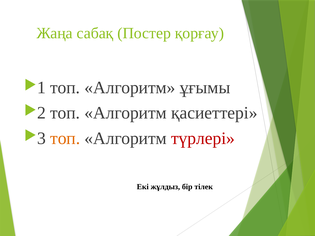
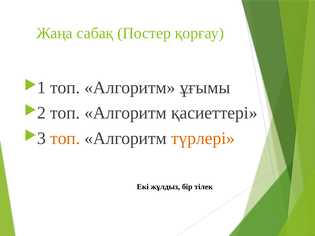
түрлері colour: red -> orange (203, 138)
